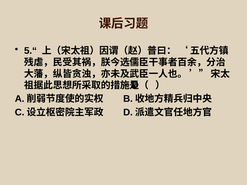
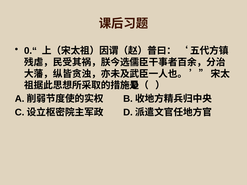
5.“: 5.“ -> 0.“ (30, 51)
